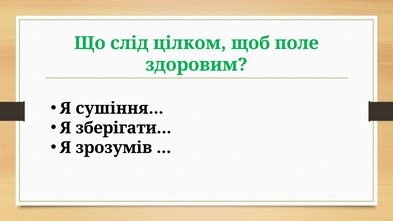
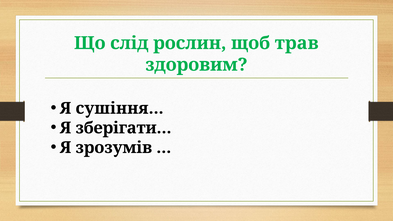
цілком: цілком -> рослин (190, 43)
поле: поле -> трав (297, 43)
